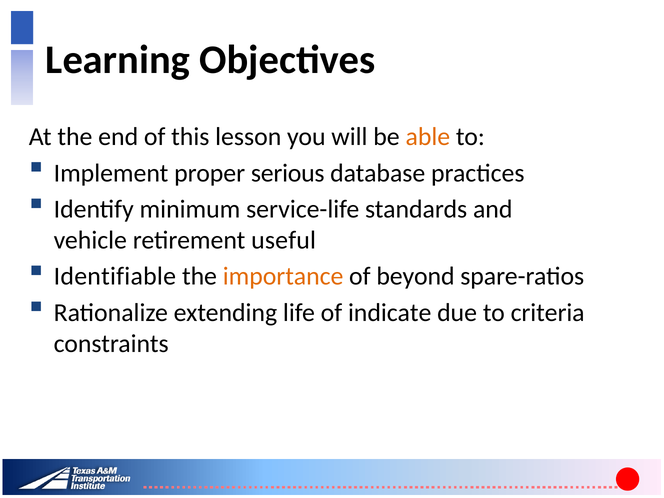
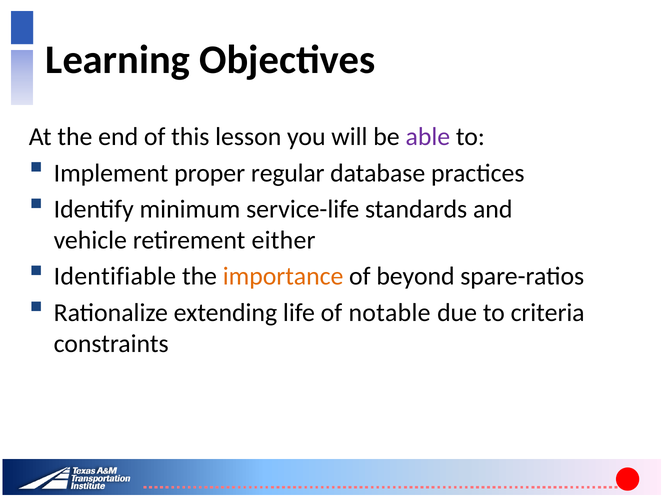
able colour: orange -> purple (428, 137)
serious: serious -> regular (288, 173)
useful: useful -> either (284, 240)
indicate: indicate -> notable (390, 313)
